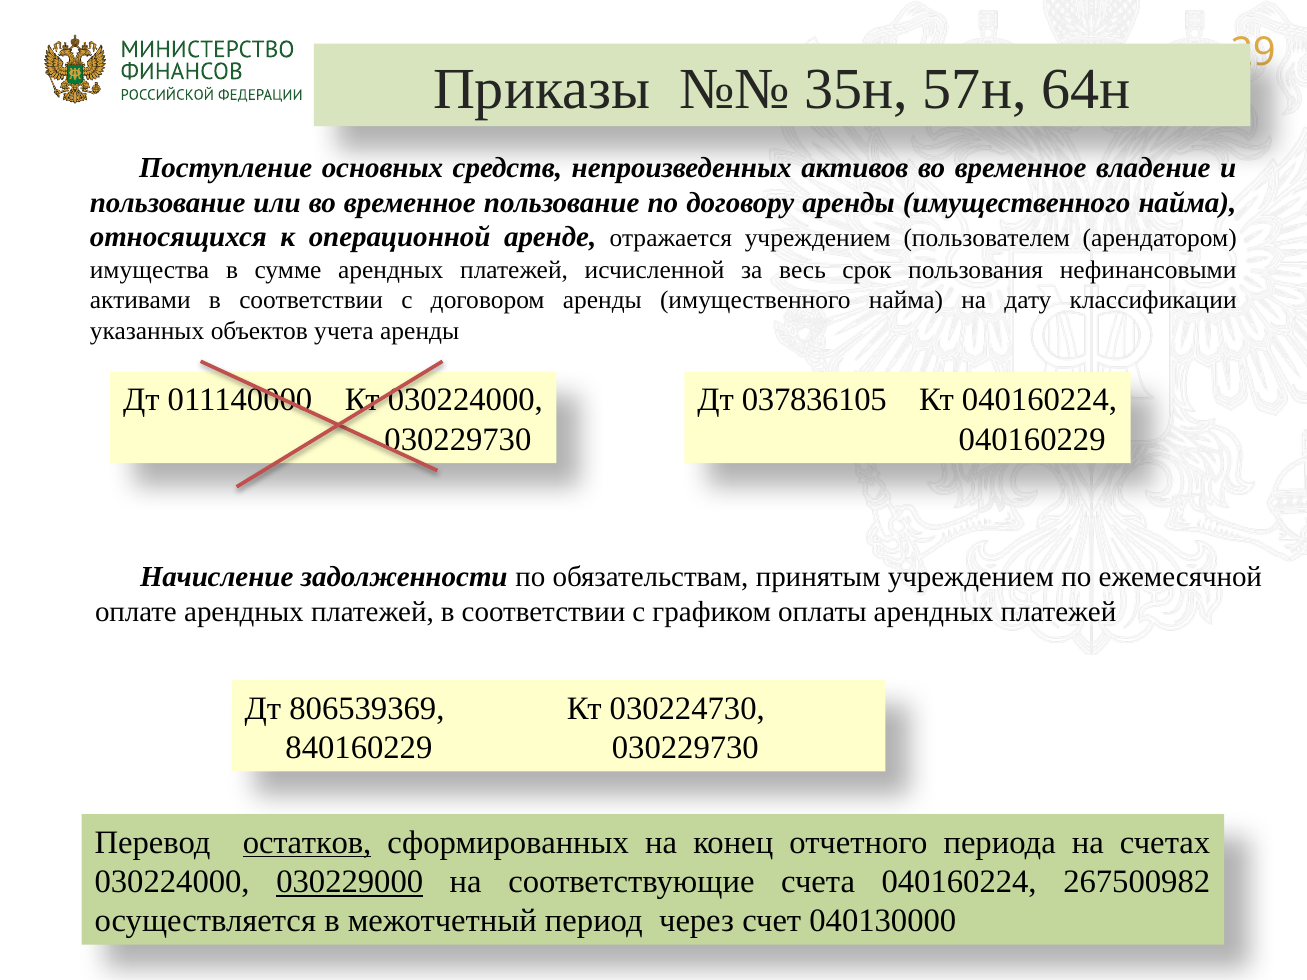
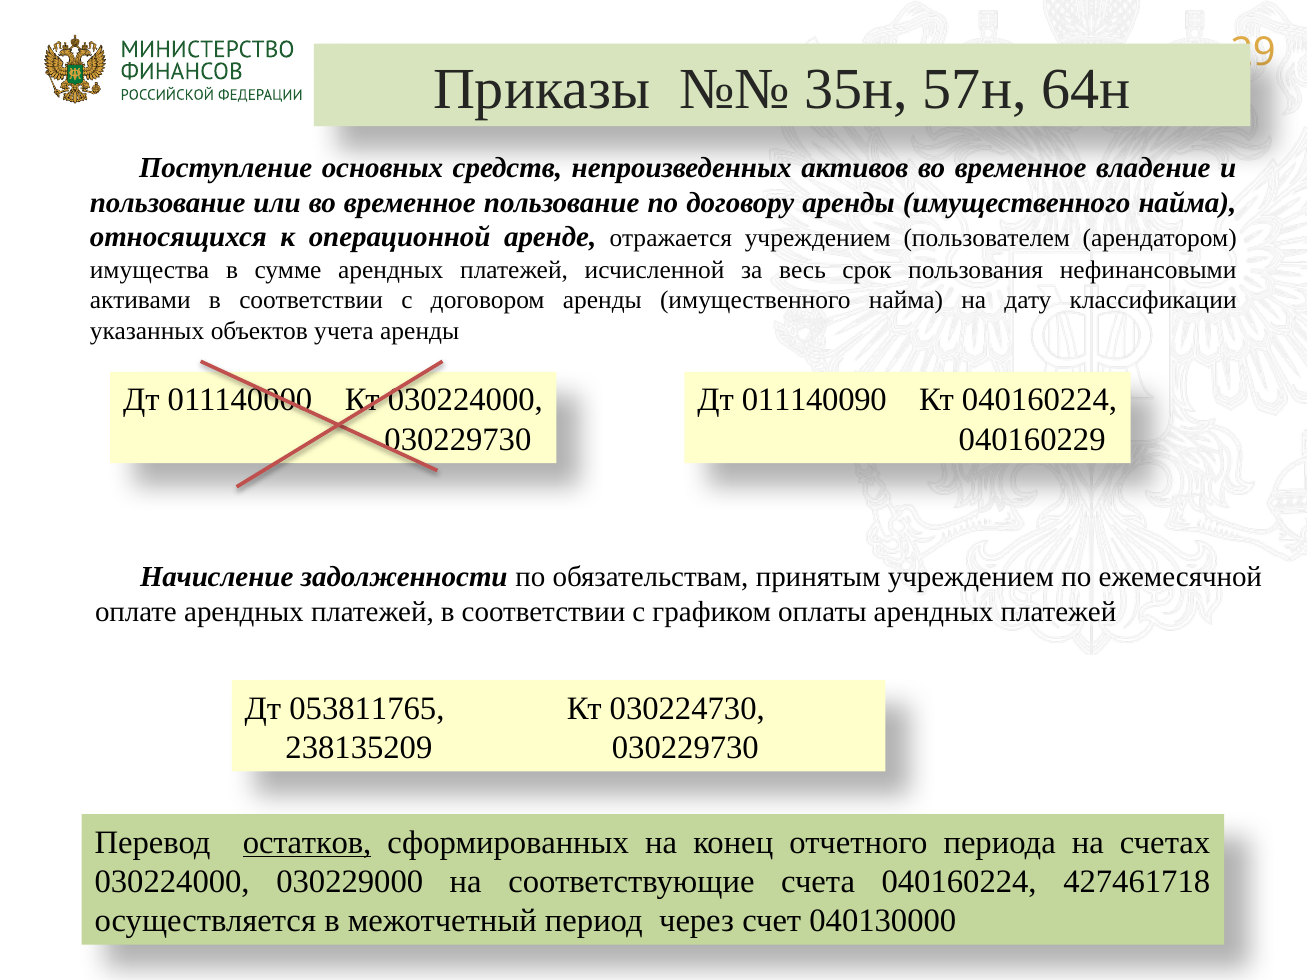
037836105: 037836105 -> 011140090 (814, 400)
806539369: 806539369 -> 053811765 (367, 709)
840160229: 840160229 -> 238135209 (359, 748)
030229000 underline: present -> none (350, 882)
267500982: 267500982 -> 427461718 (1137, 882)
